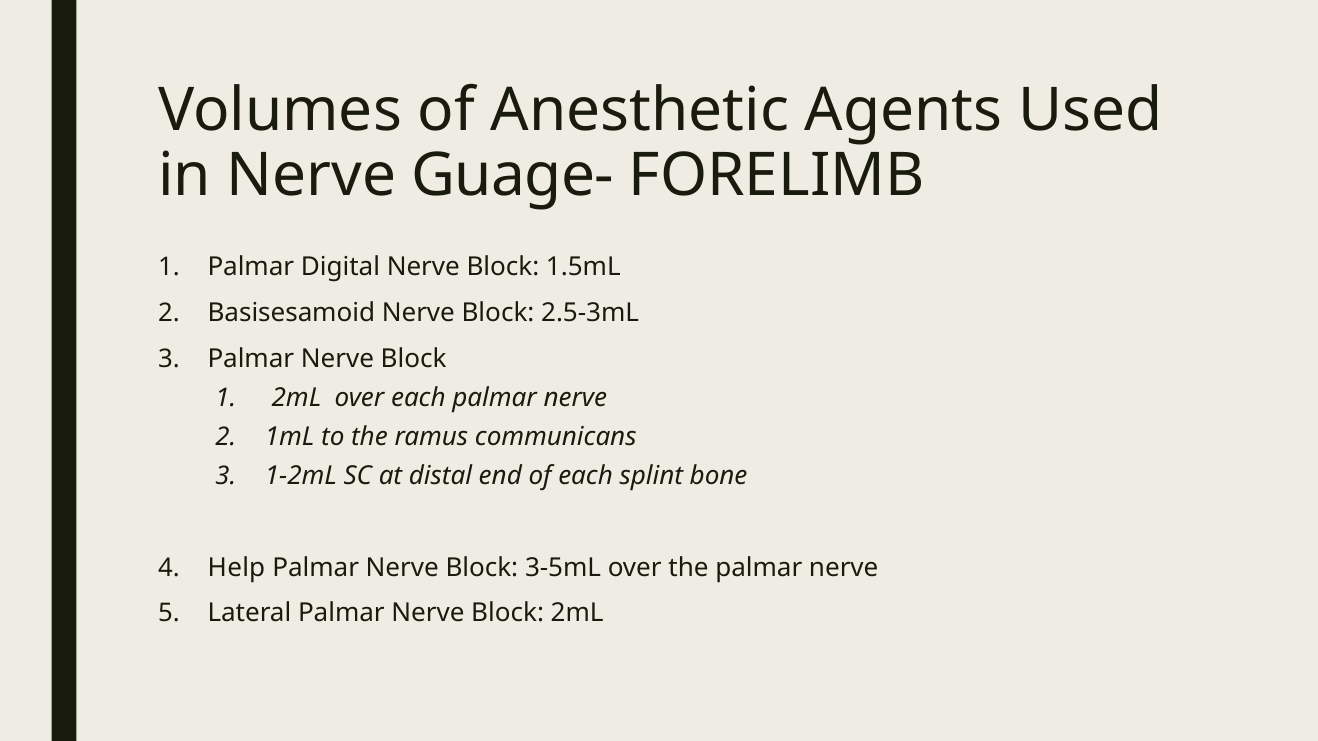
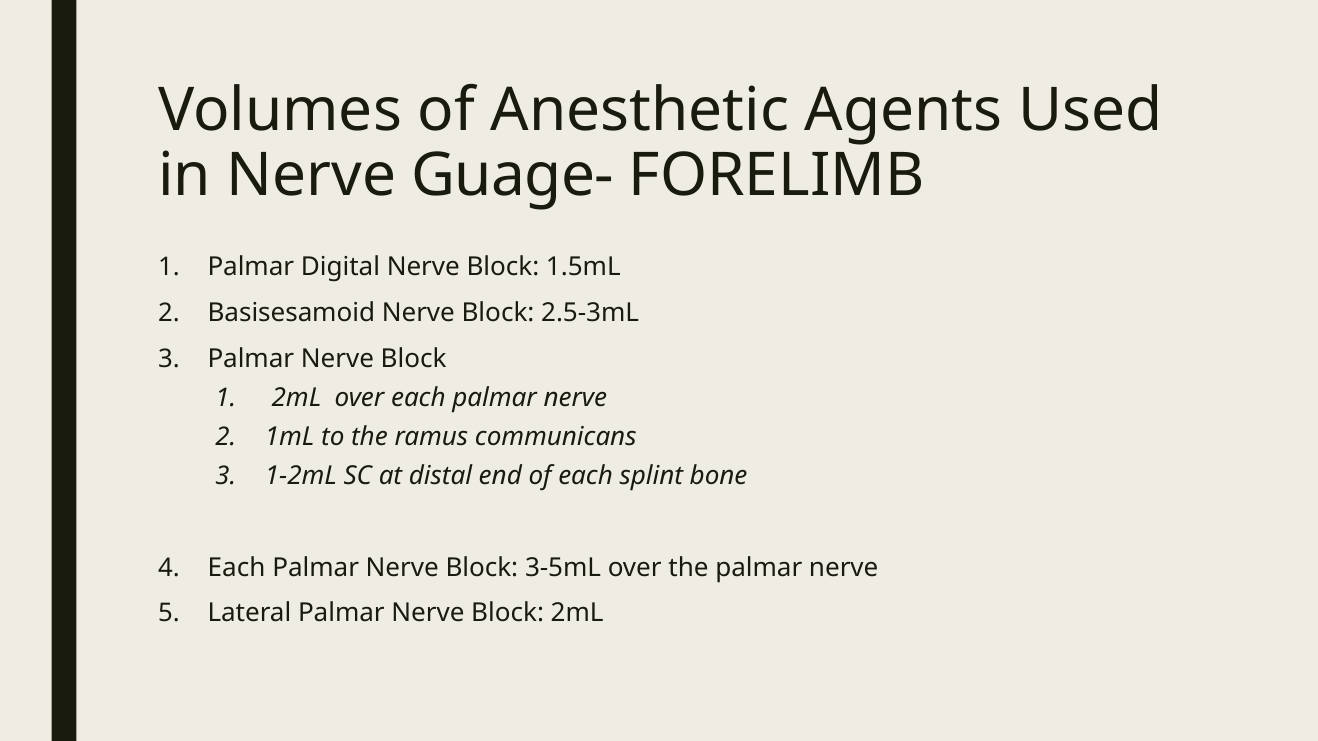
Help: Help -> Each (237, 568)
